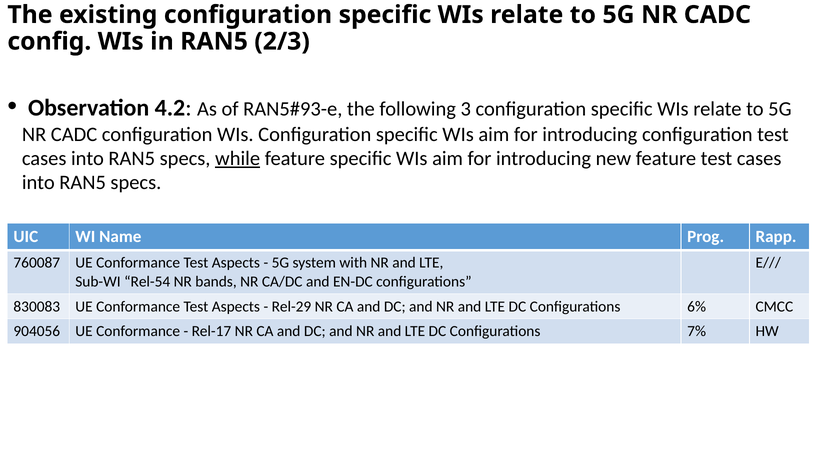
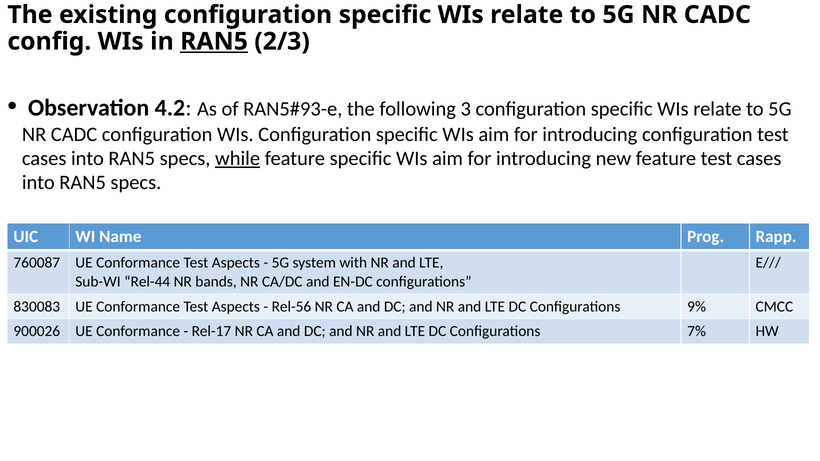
RAN5 underline: none -> present (214, 41)
Rel-54: Rel-54 -> Rel-44 (147, 282)
Rel-29: Rel-29 -> Rel-56 (291, 307)
6%: 6% -> 9% (697, 307)
904056: 904056 -> 900026 (37, 332)
